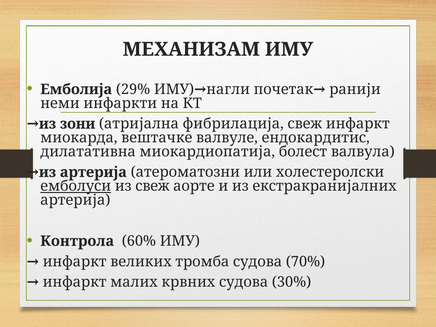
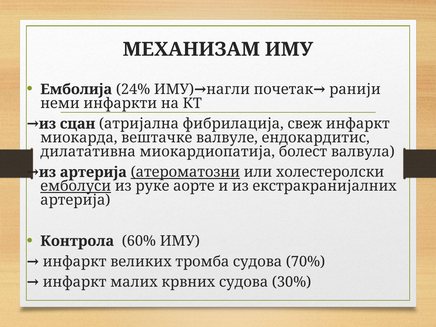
29%: 29% -> 24% (133, 89)
зони: зони -> сцан (78, 124)
атероматозни underline: none -> present (185, 172)
из свеж: свеж -> руке (152, 186)
